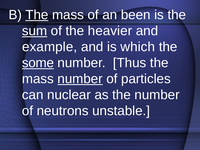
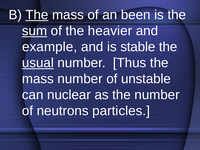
which: which -> stable (138, 47)
some: some -> usual (38, 63)
number underline: present -> none (80, 79)
particles: particles -> unstable (146, 79)
unstable: unstable -> particles (121, 111)
